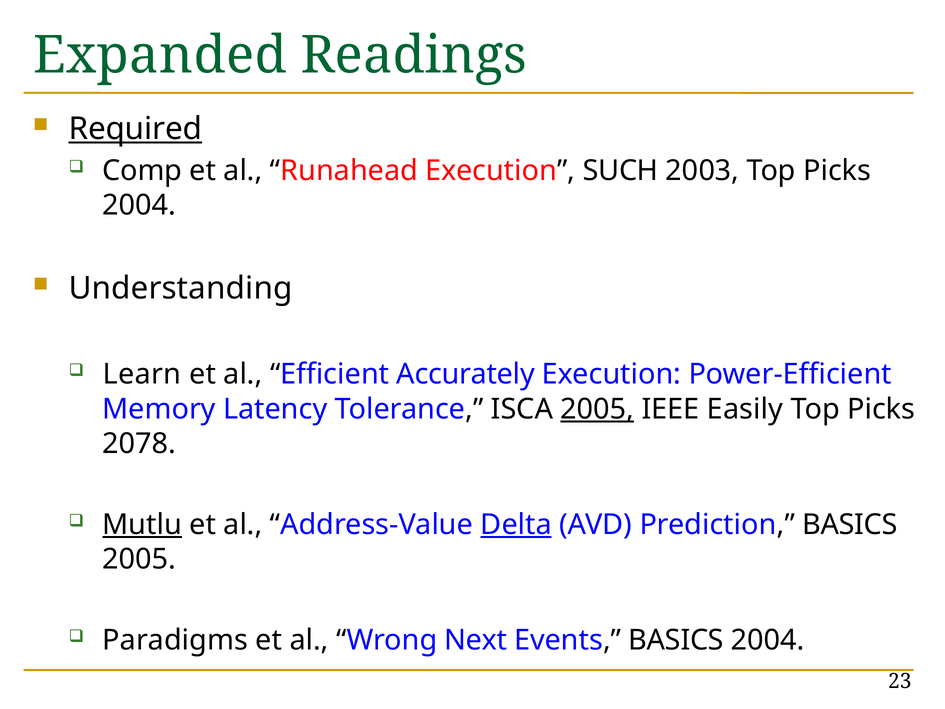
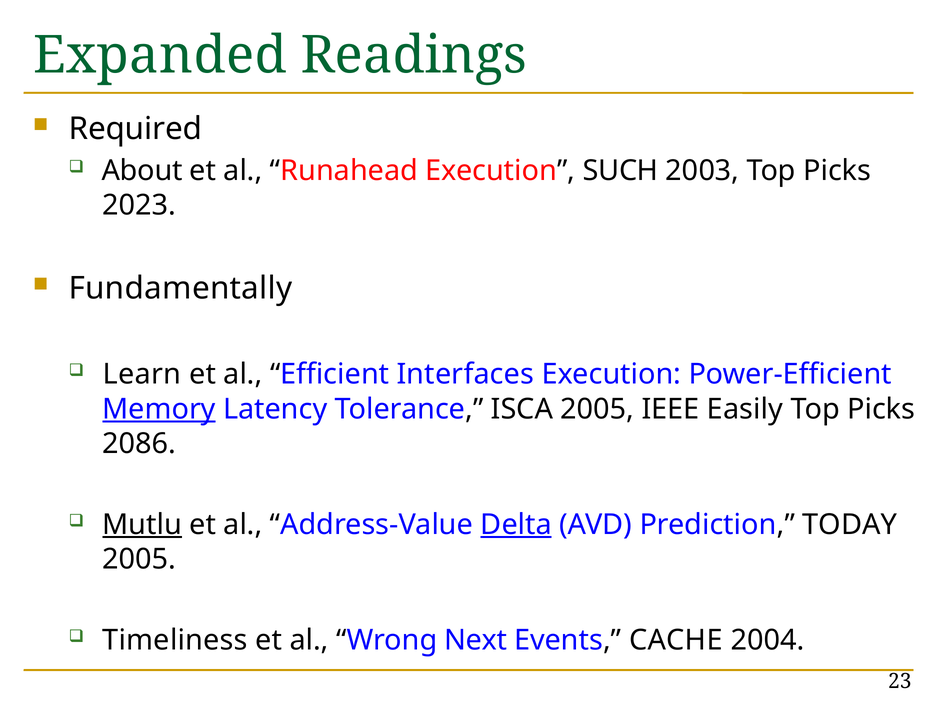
Required underline: present -> none (135, 129)
Comp: Comp -> About (142, 171)
2004: 2004 -> 2023 (139, 205)
Understanding: Understanding -> Fundamentally (180, 288)
Accurately: Accurately -> Interfaces (465, 374)
Memory underline: none -> present (159, 409)
2005 underline: present -> none (597, 409)
2078: 2078 -> 2086 (139, 444)
Prediction BASICS: BASICS -> TODAY (850, 524)
Paradigms: Paradigms -> Timeliness (175, 640)
Events BASICS: BASICS -> CACHE (676, 640)
